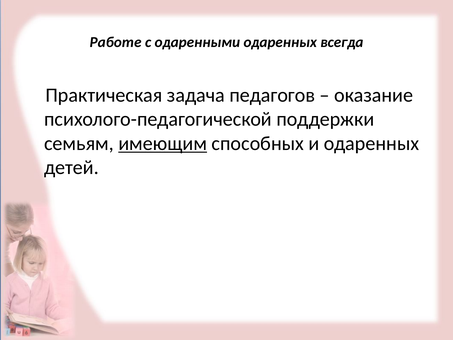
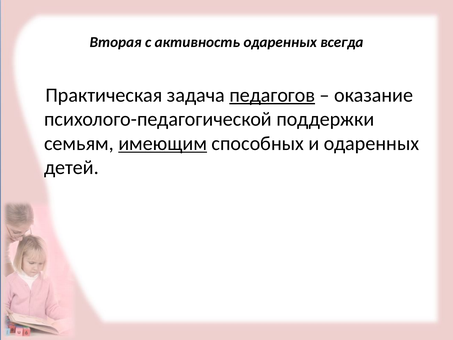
Работе: Работе -> Вторая (116, 42)
одаренными: одаренными -> активность (197, 42)
педагогов underline: none -> present (272, 95)
